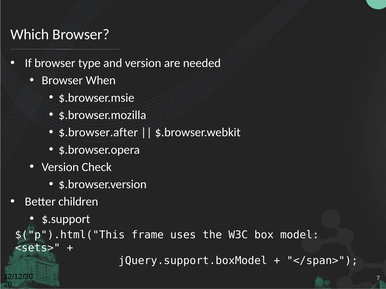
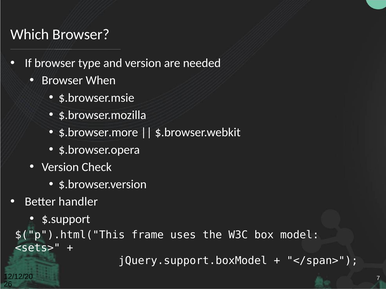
$.browser.after: $.browser.after -> $.browser.more (98, 133)
children: children -> handler (78, 202)
